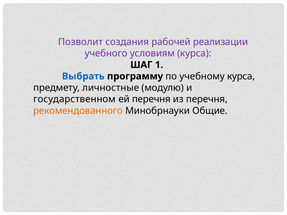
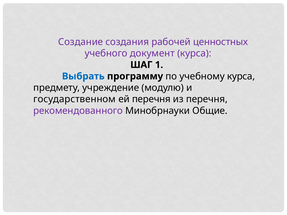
Позволит: Позволит -> Создание (81, 42)
реализации: реализации -> ценностных (221, 42)
условиям: условиям -> документ (152, 53)
личностные: личностные -> учреждение (111, 88)
рекомендованного colour: orange -> purple (78, 111)
